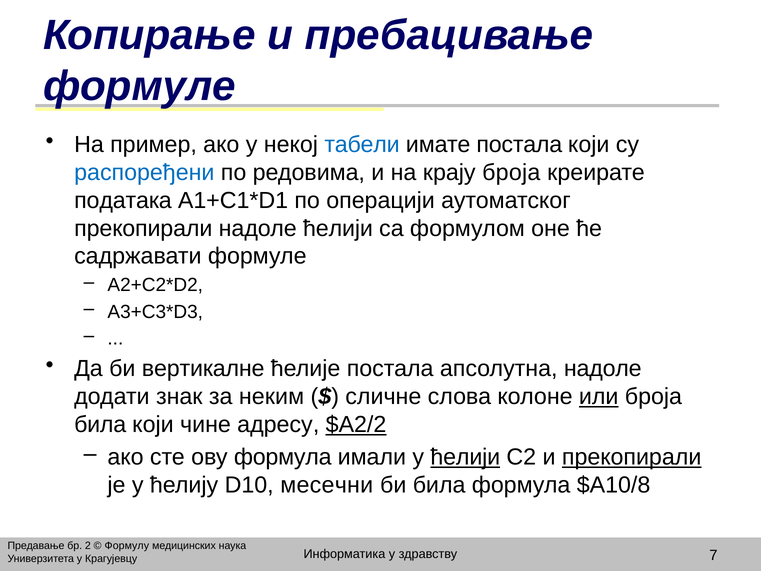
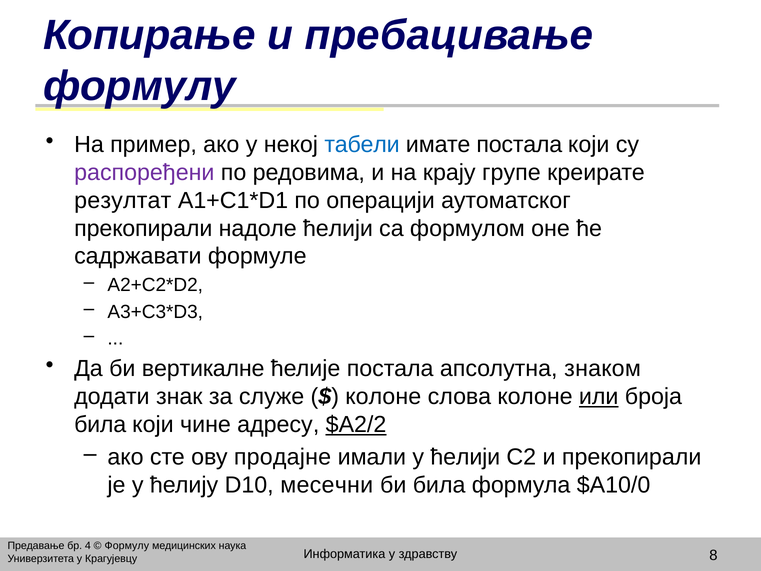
формуле: формуле -> формулу (139, 86)
распоређени colour: blue -> purple (144, 173)
крају броја: броја -> групе (511, 173)
података: података -> резултат (123, 200)
апсолутна надоле: надоле -> знаком (603, 369)
неким: неким -> служе (272, 397)
сличне: сличне -> колоне (383, 397)
ову формула: формула -> продајне (283, 457)
ћелији underline: present -> none (465, 457)
прекопирали underline: present -> none (632, 457)
$А10/8: $А10/8 -> $А10/0 (614, 485)
2: 2 -> 4 (88, 546)
7: 7 -> 8 (713, 555)
